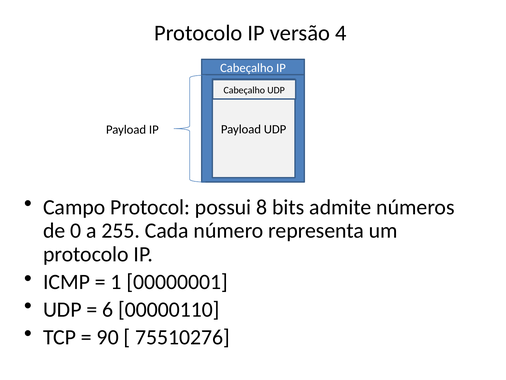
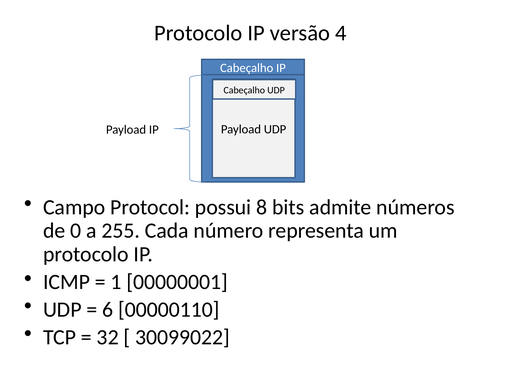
90: 90 -> 32 (108, 337)
75510276: 75510276 -> 30099022 (183, 337)
